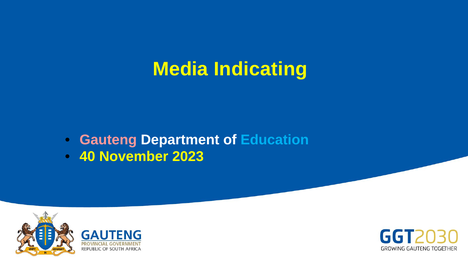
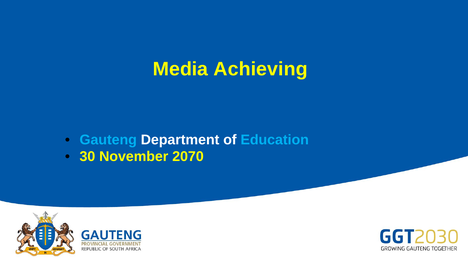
Indicating: Indicating -> Achieving (261, 69)
Gauteng colour: pink -> light blue (108, 140)
40: 40 -> 30 (87, 157)
2023: 2023 -> 2070 (188, 157)
